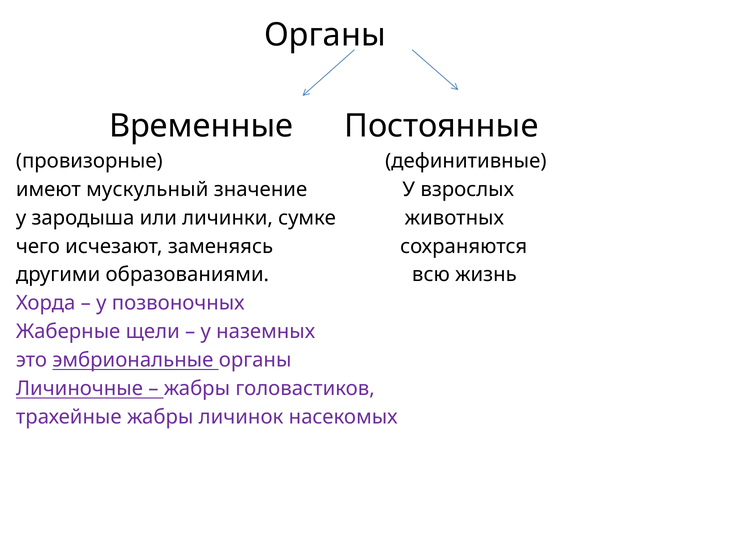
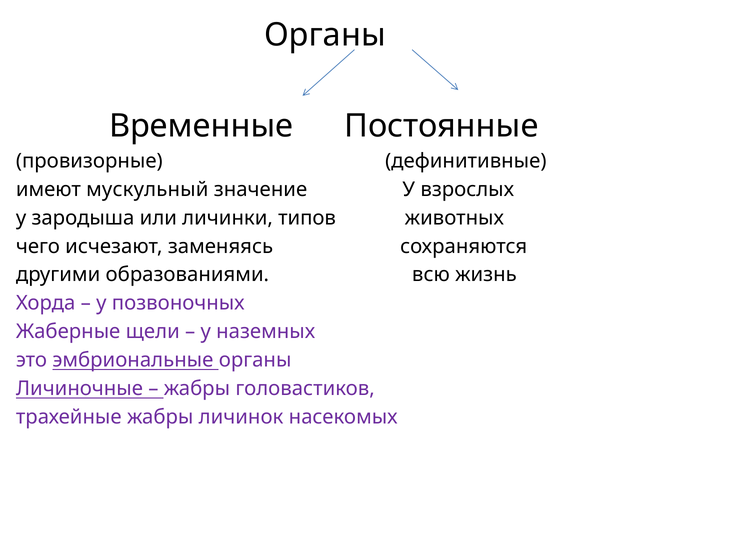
сумке: сумке -> типов (307, 218)
